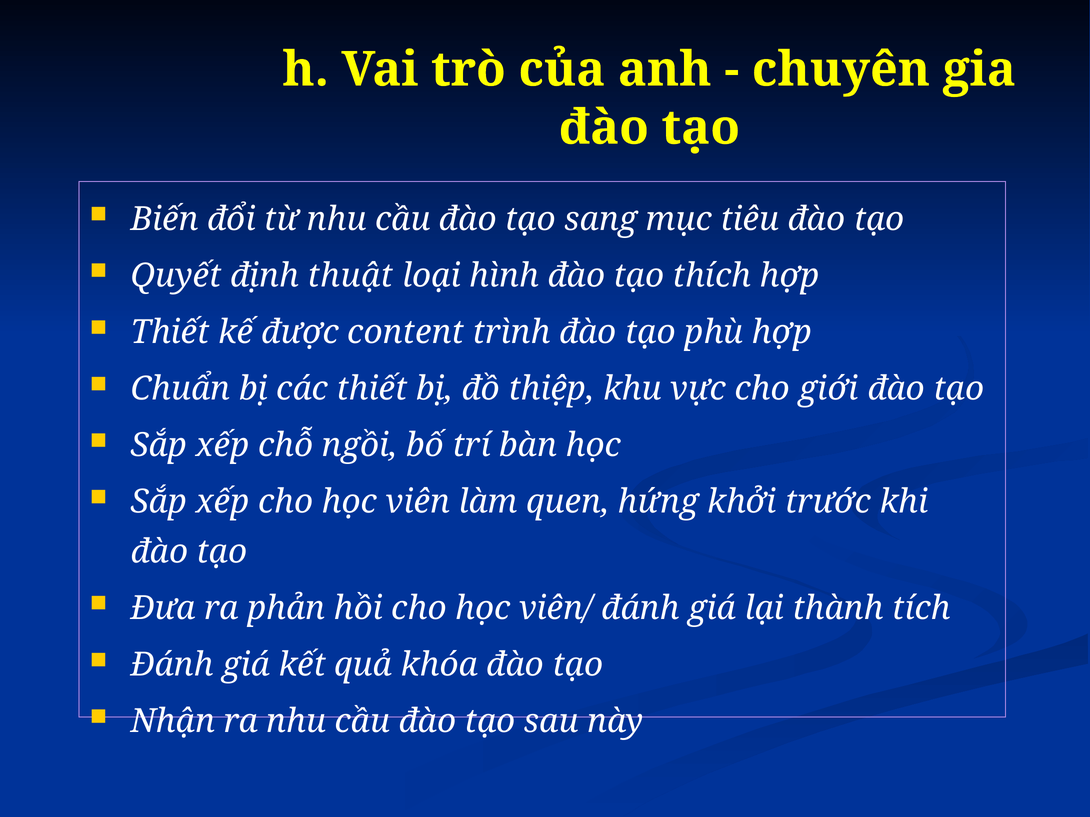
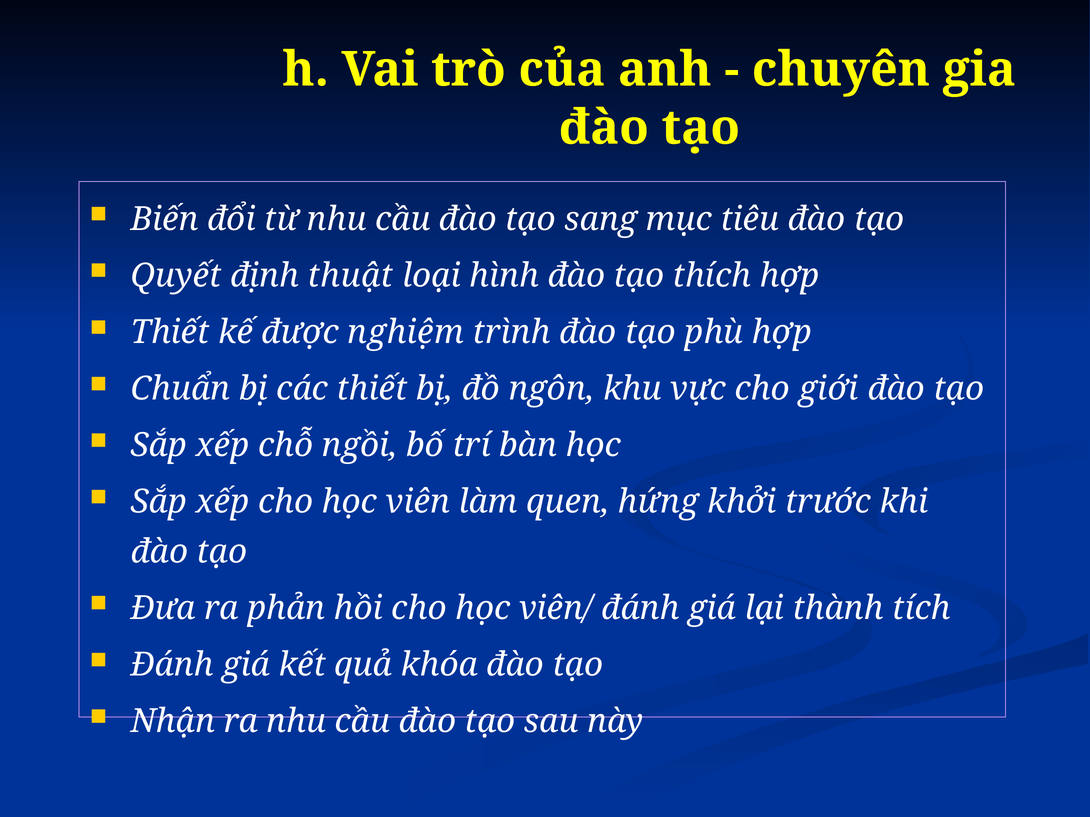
content: content -> nghiệm (406, 332)
thiệp: thiệp -> ngôn (551, 389)
